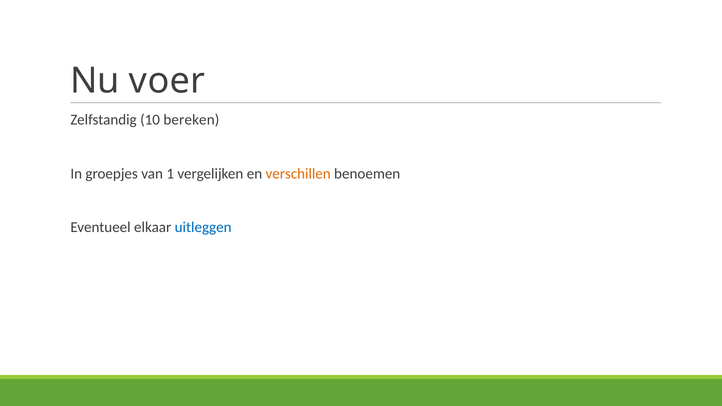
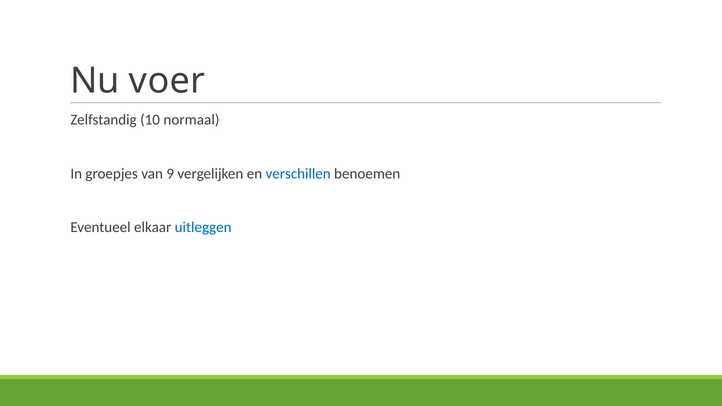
bereken: bereken -> normaal (191, 120)
1: 1 -> 9 (170, 174)
verschillen colour: orange -> blue (298, 174)
